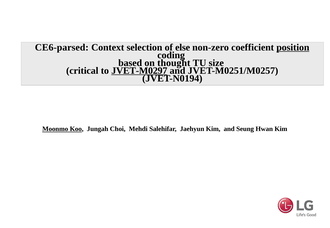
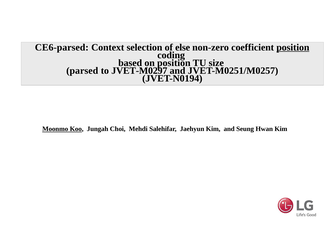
on thought: thought -> position (174, 63)
critical: critical -> parsed (82, 71)
JVET-M0297 underline: present -> none (139, 71)
